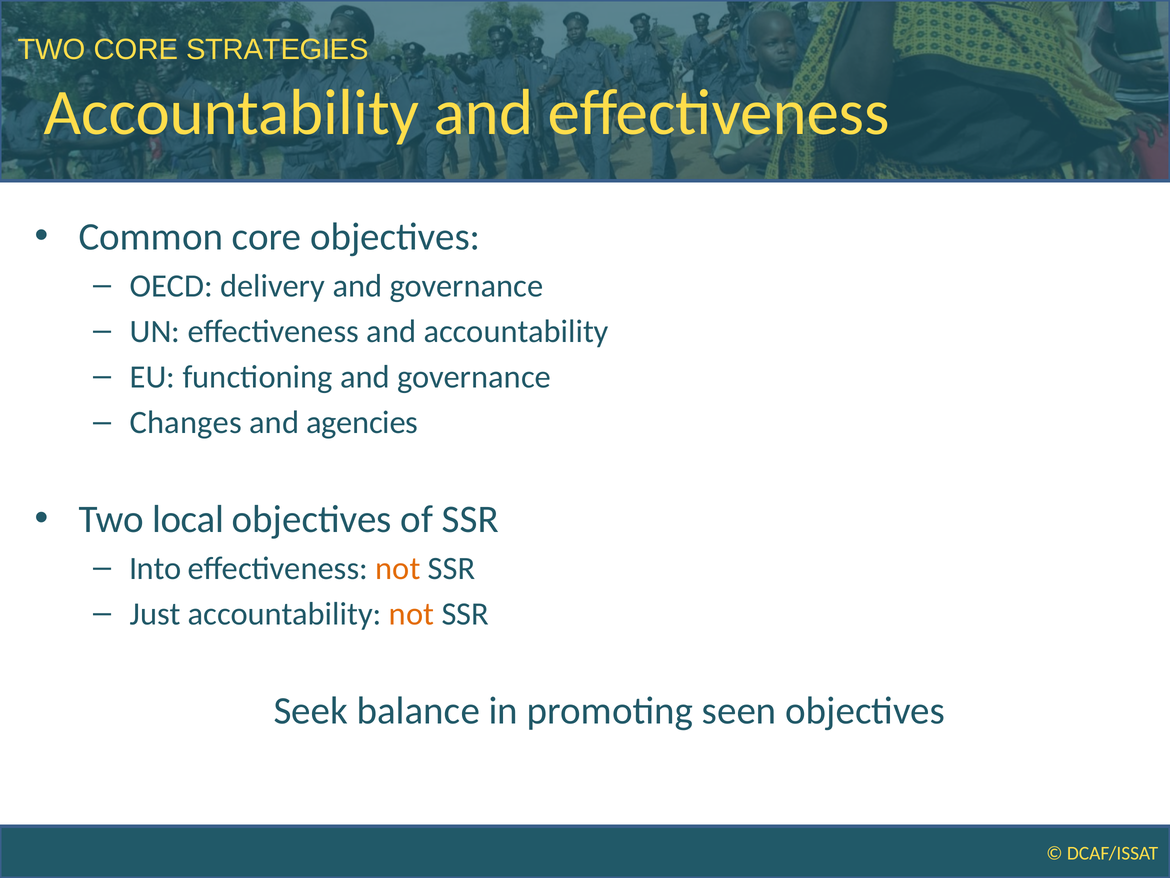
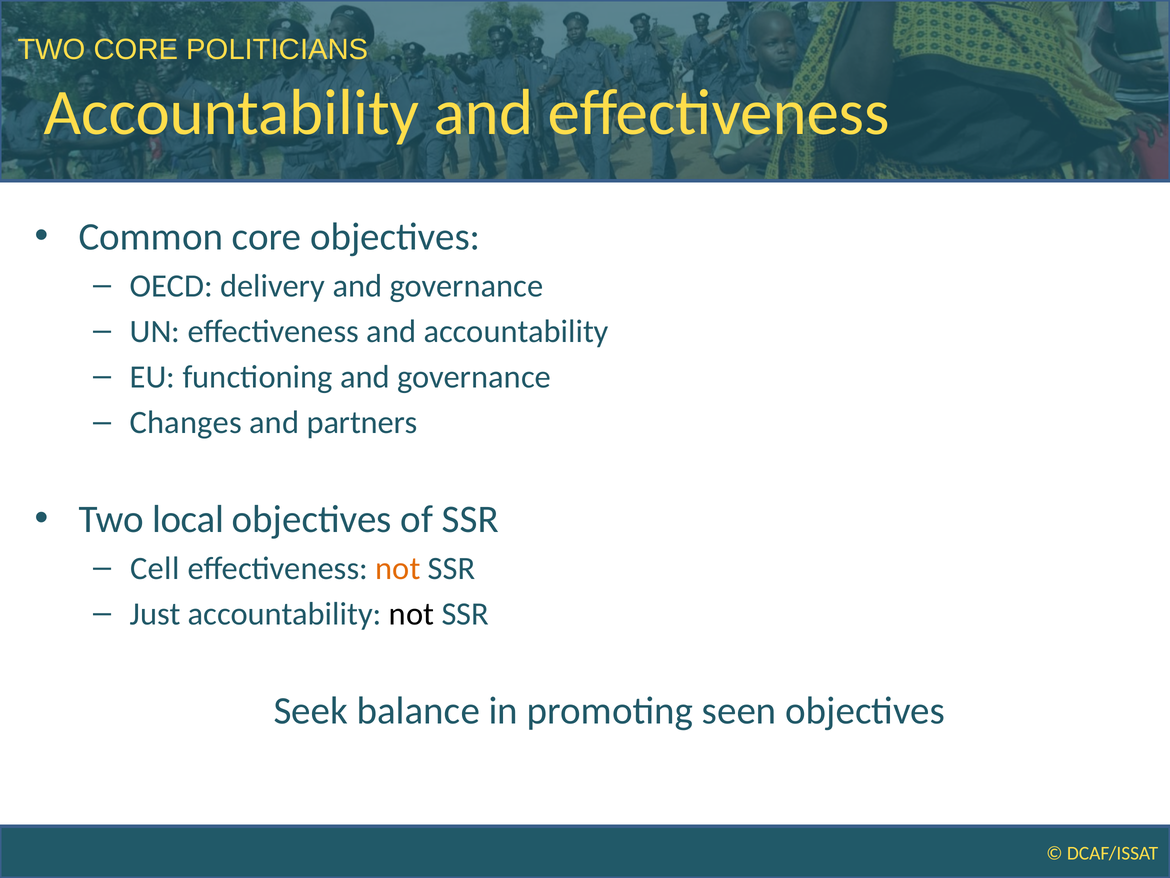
STRATEGIES: STRATEGIES -> POLITICIANS (277, 49)
agencies: agencies -> partners (362, 422)
Into: Into -> Cell (155, 568)
not colour: orange -> black (412, 614)
